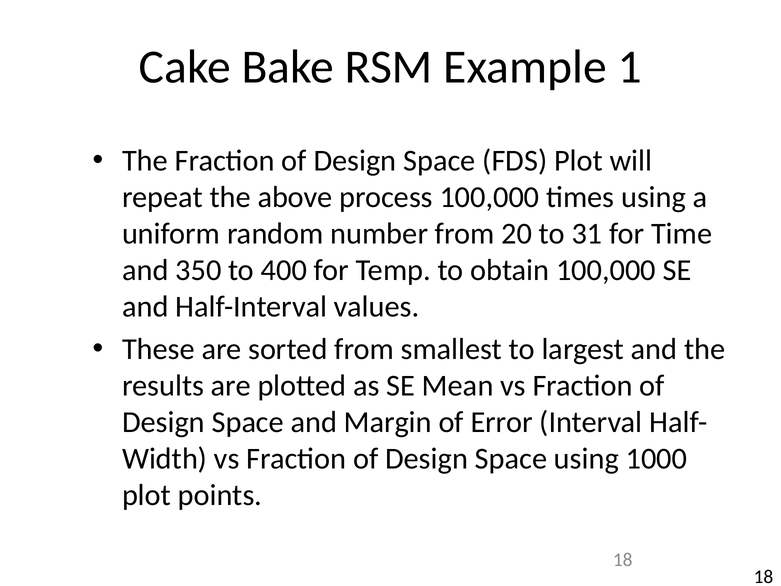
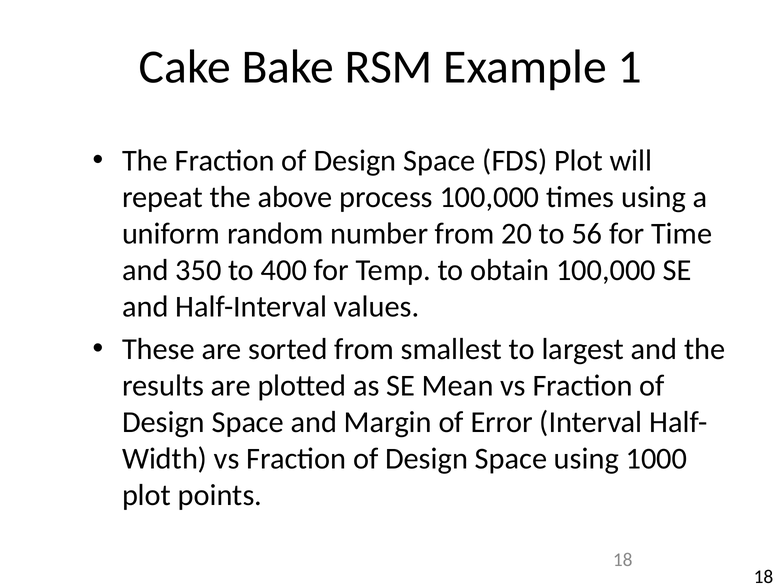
31: 31 -> 56 (587, 234)
